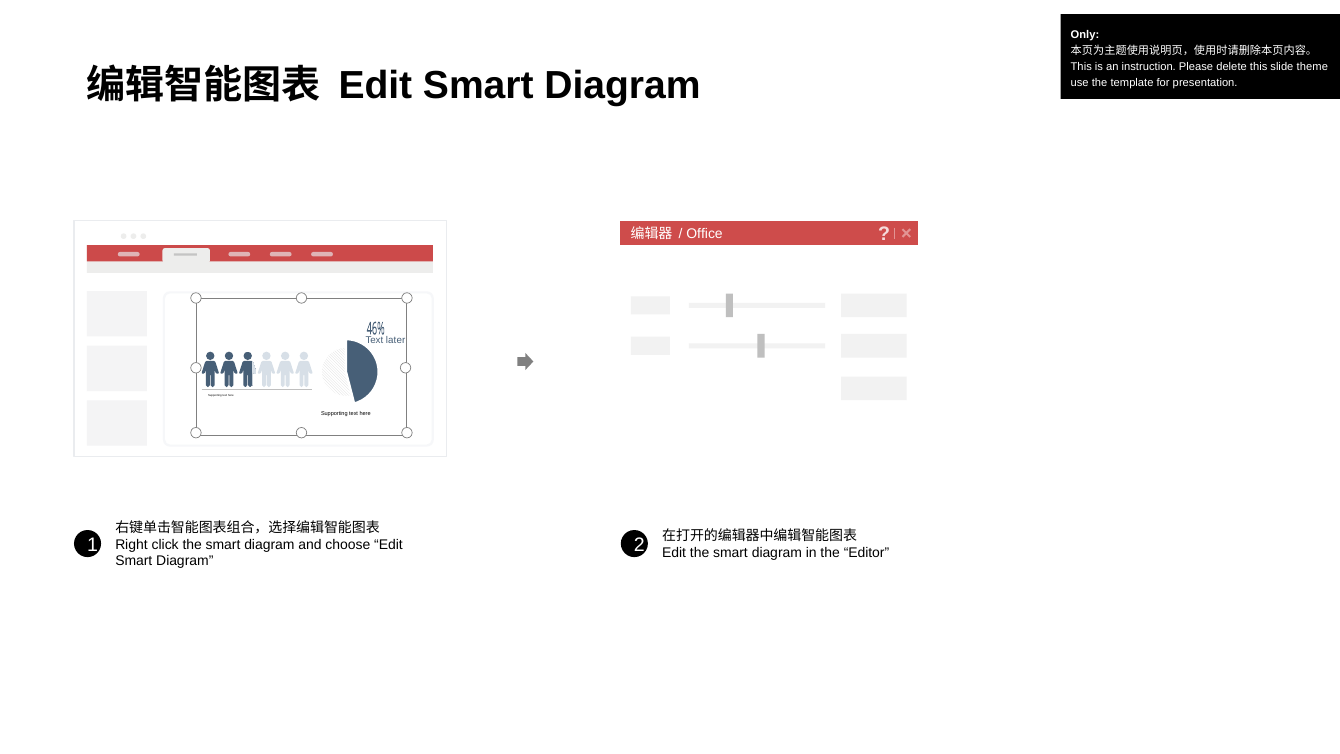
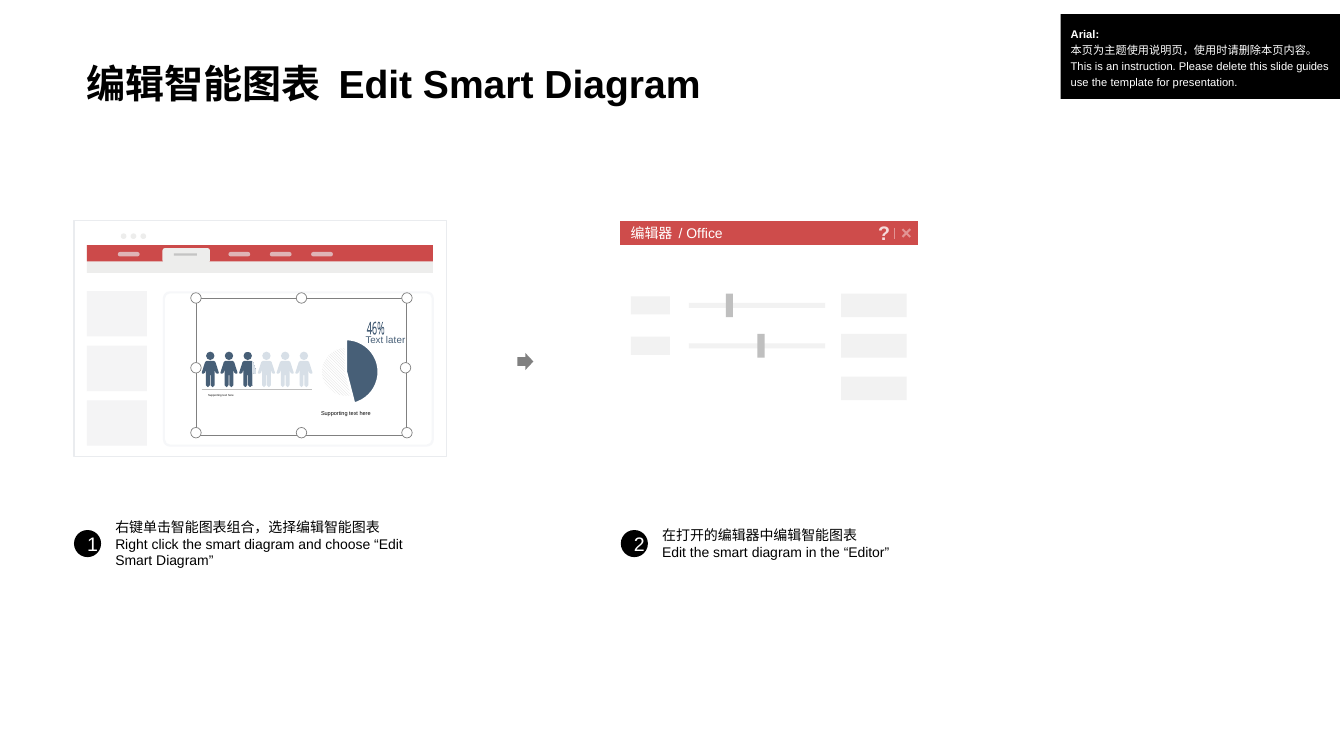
Only: Only -> Arial (1085, 35)
theme: theme -> guides (1312, 67)
